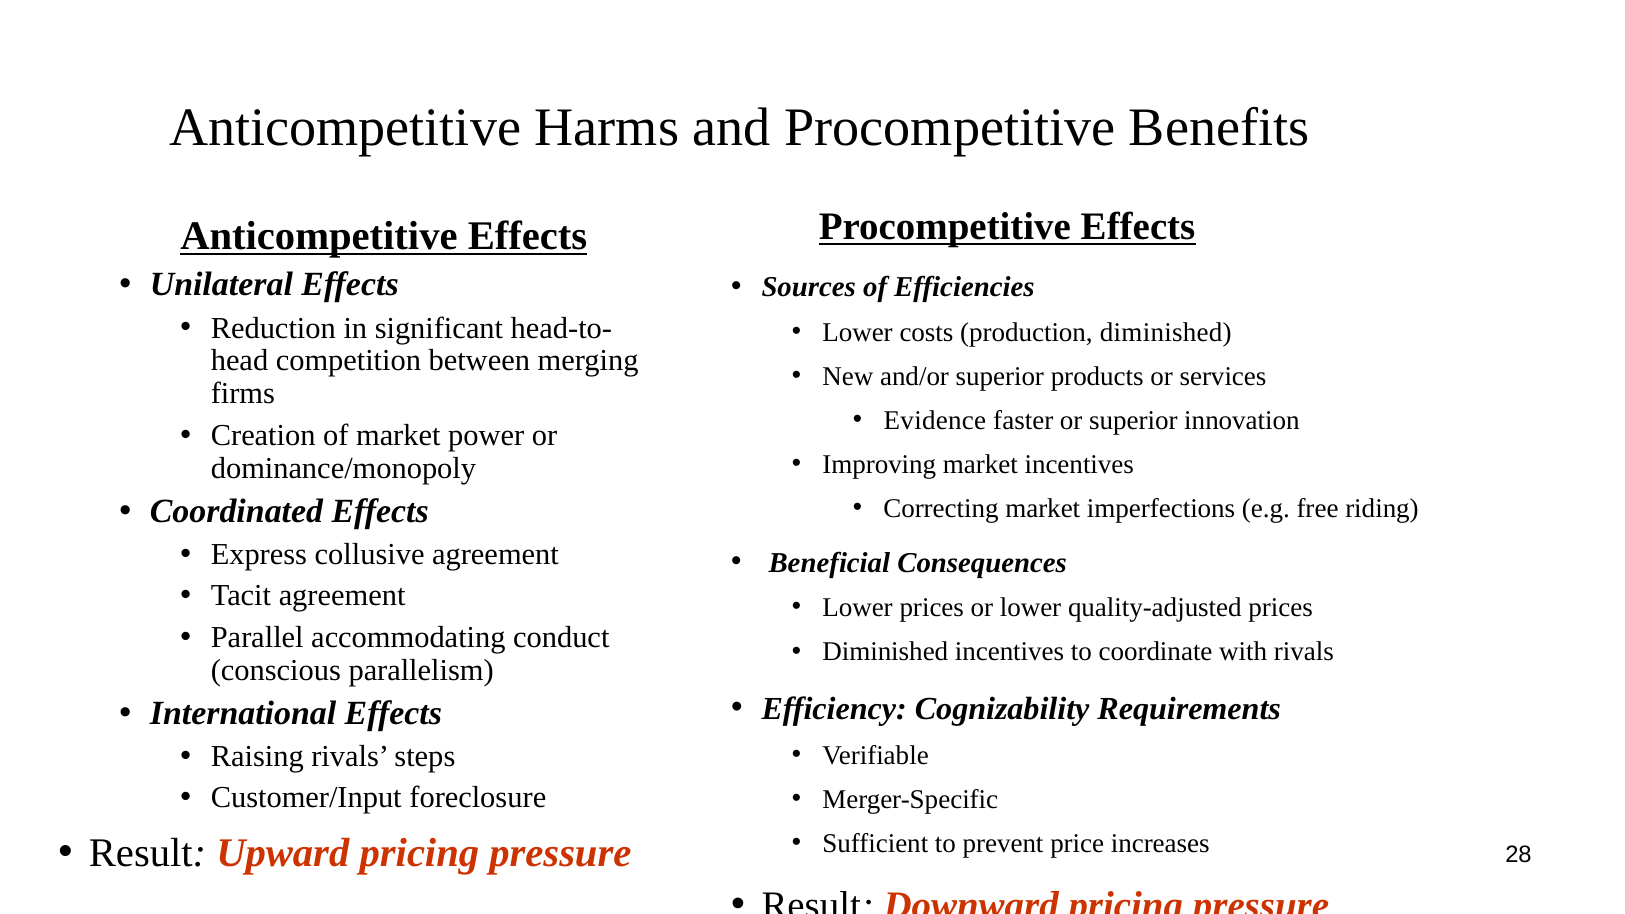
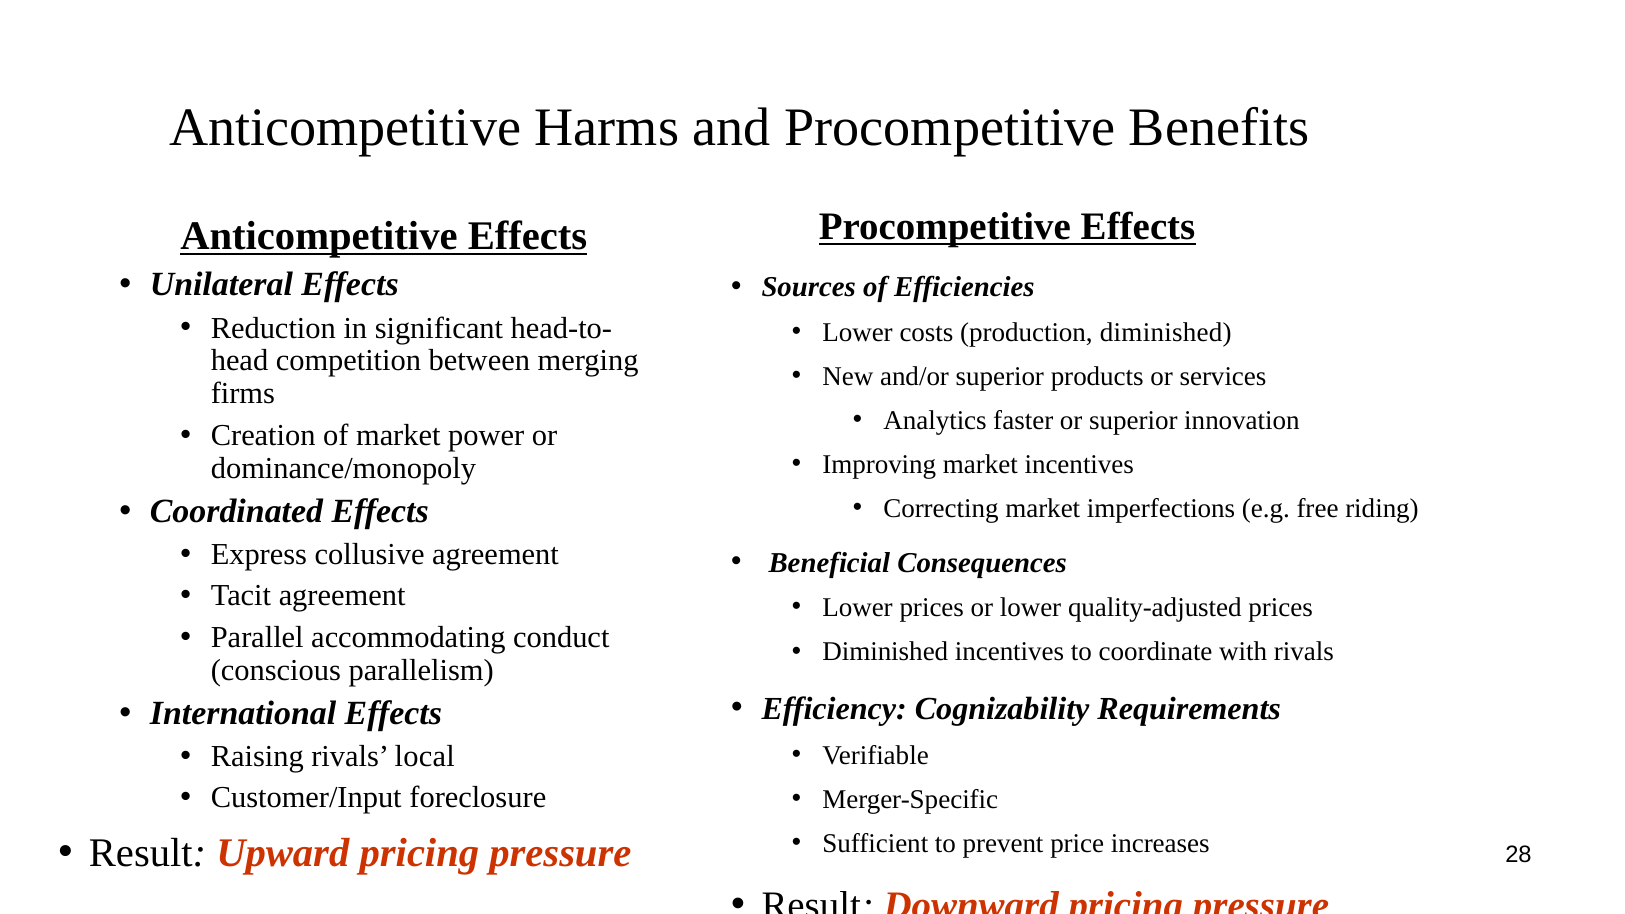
Evidence: Evidence -> Analytics (935, 421)
steps: steps -> local (425, 757)
